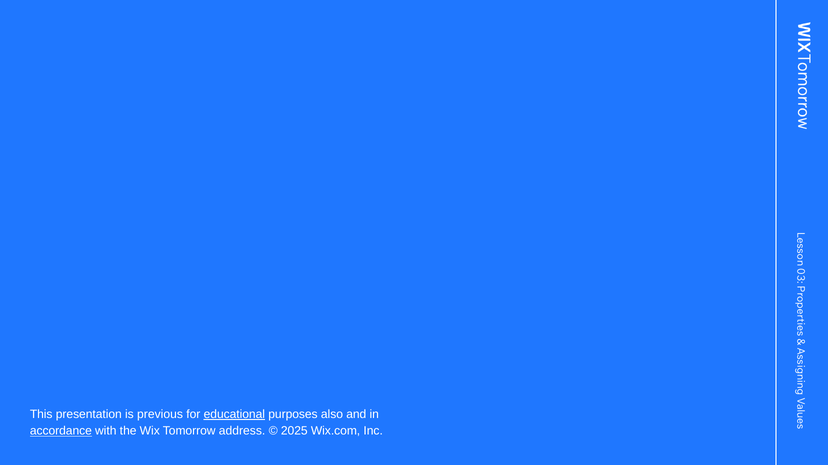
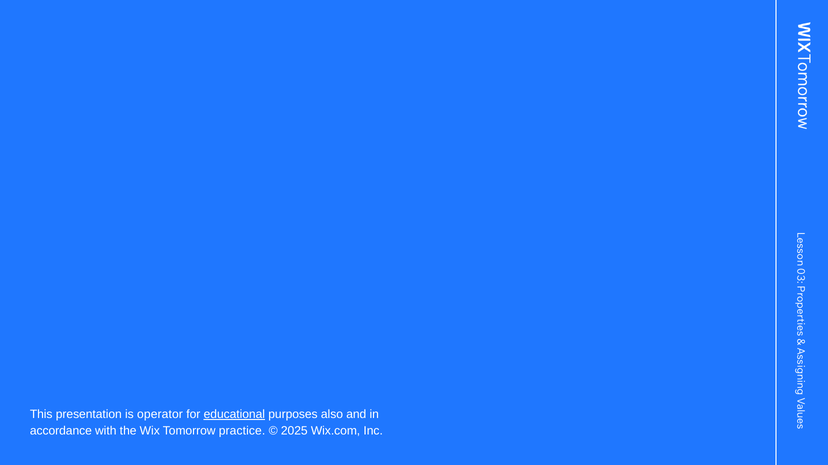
previous: previous -> operator (160, 415)
accordance underline: present -> none (61, 432)
address: address -> practice (242, 432)
